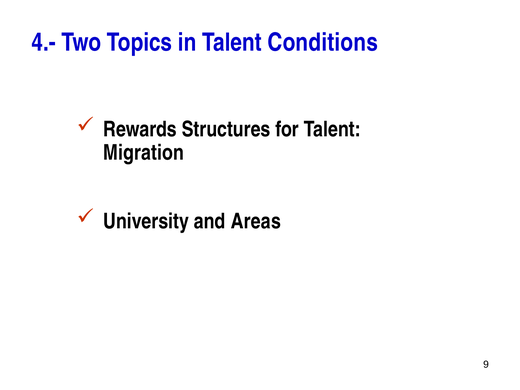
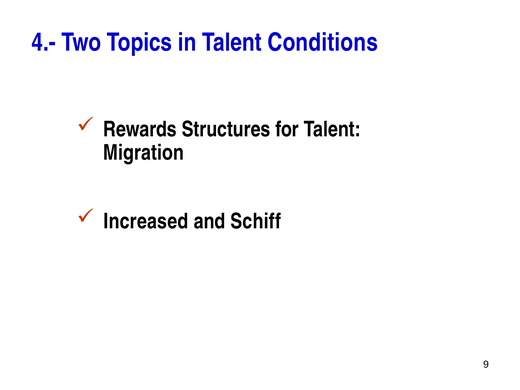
University: University -> Increased (146, 221)
Areas: Areas -> Schiff (256, 221)
